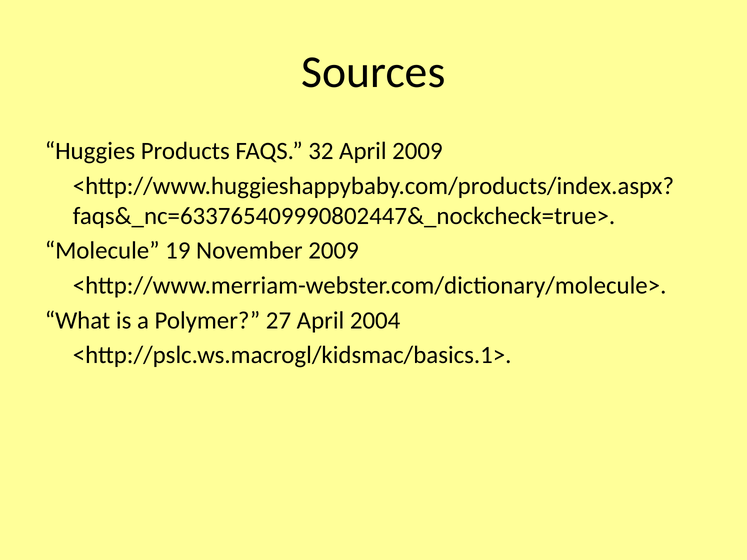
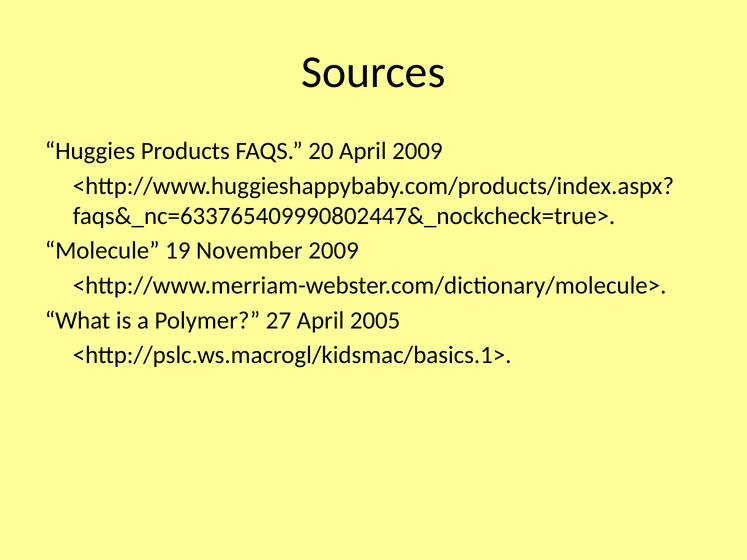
32: 32 -> 20 (321, 151)
2004: 2004 -> 2005 (375, 320)
